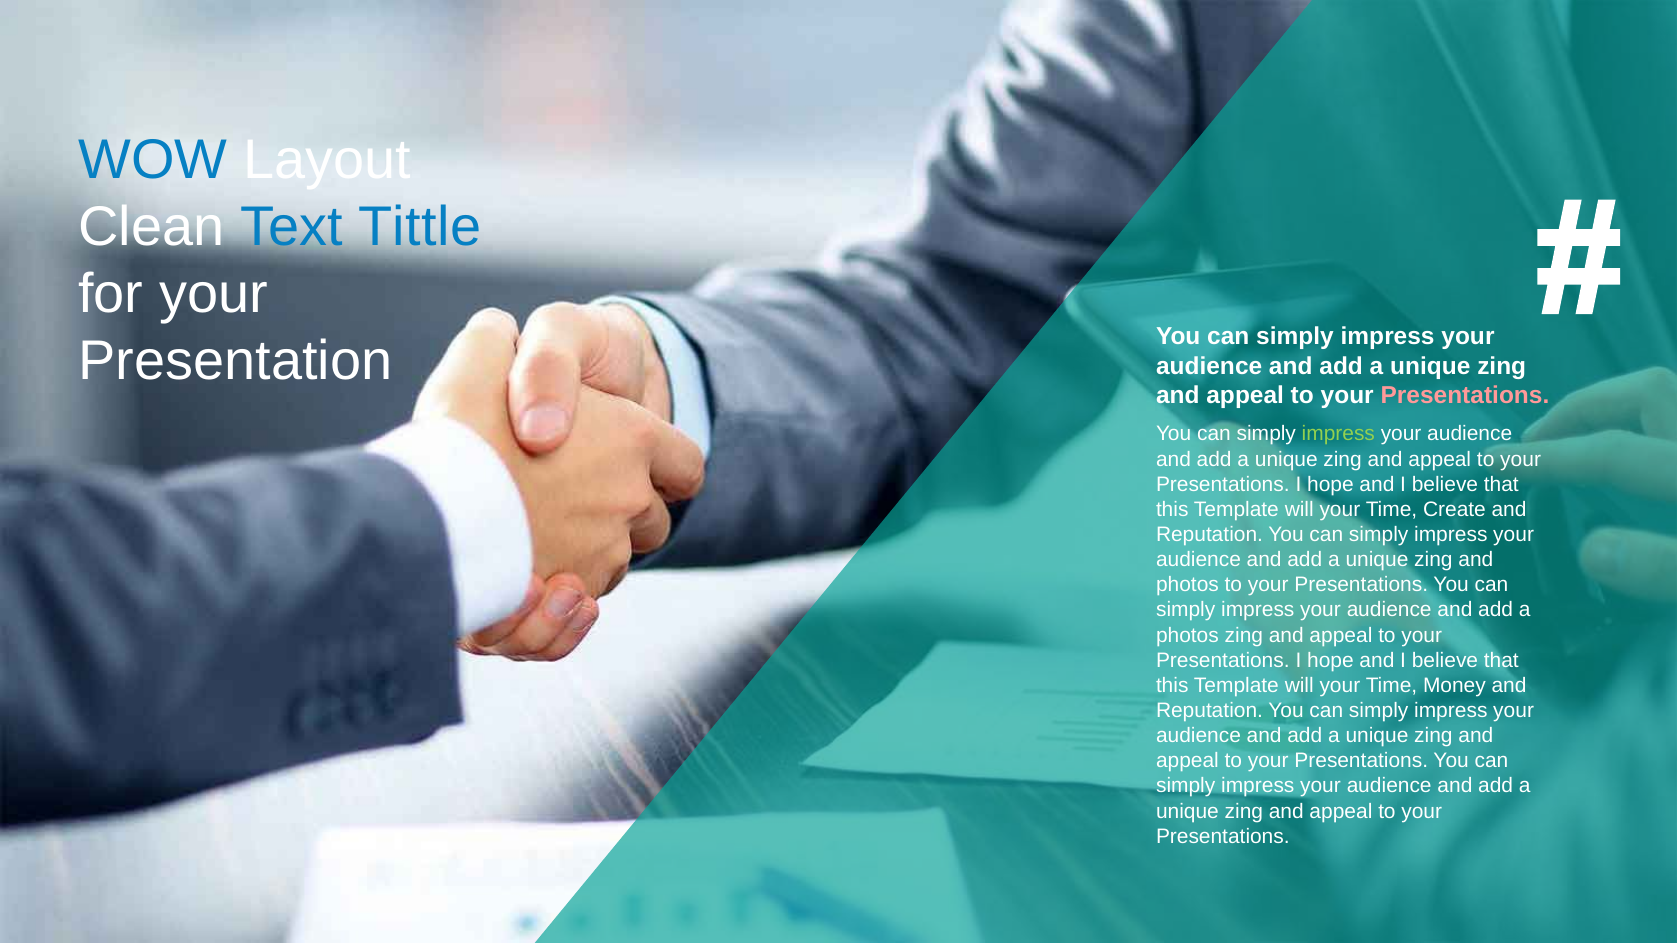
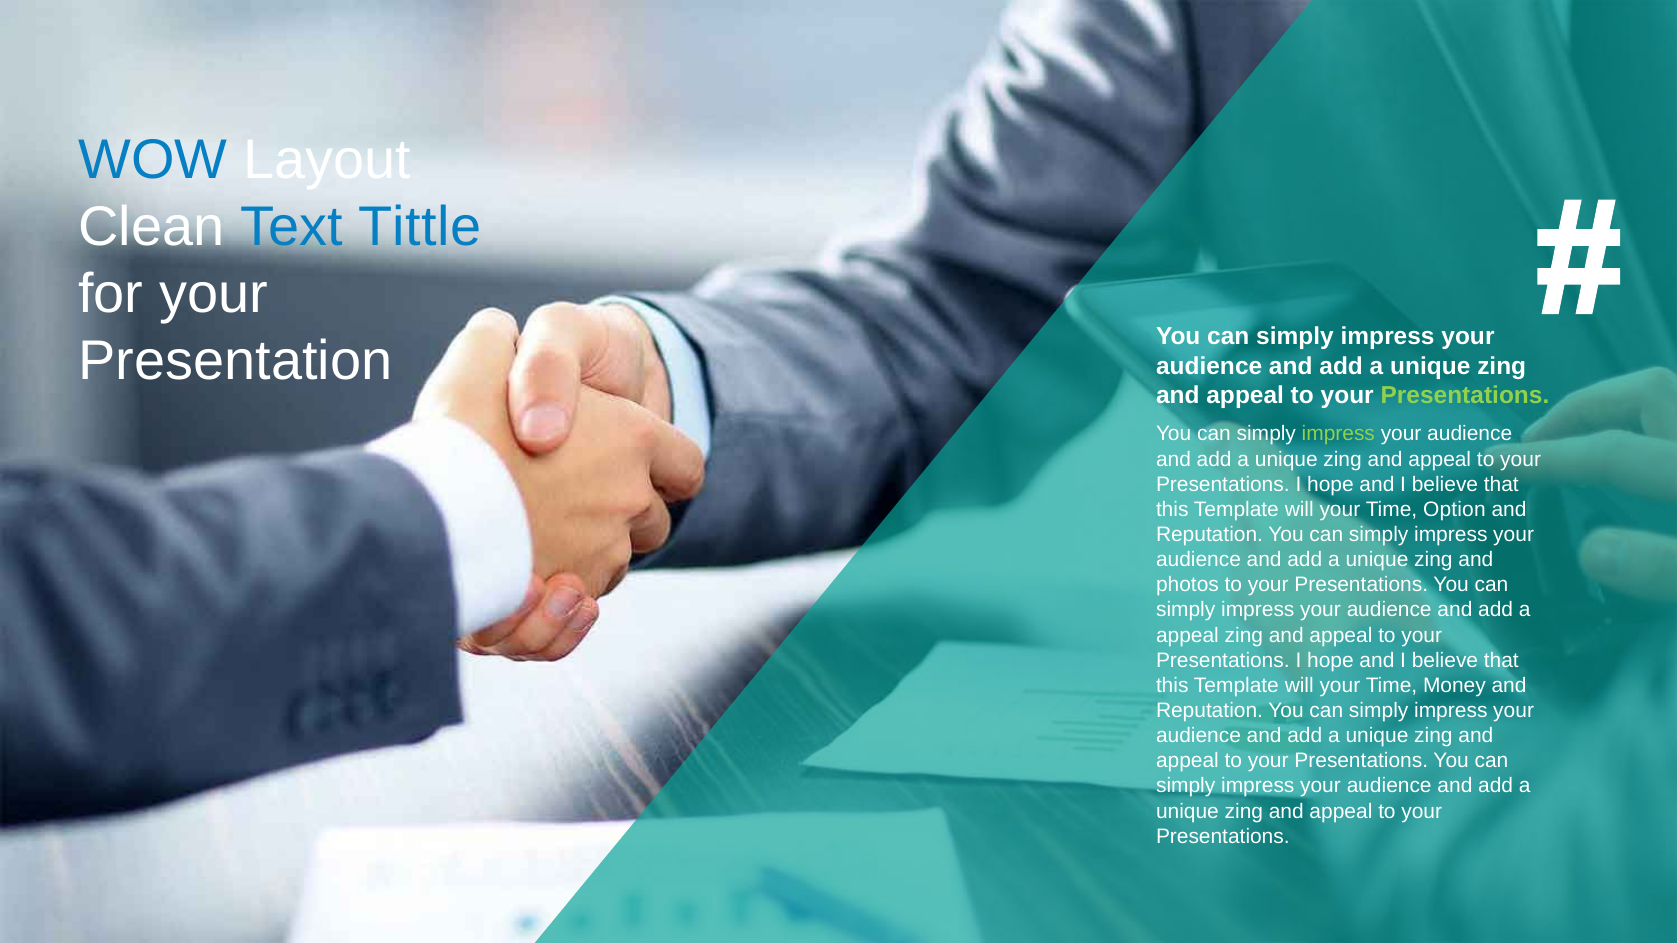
Presentations colour: pink -> light green (1465, 395)
Create: Create -> Option (1454, 510)
photos: photos -> appeal (1187, 635)
